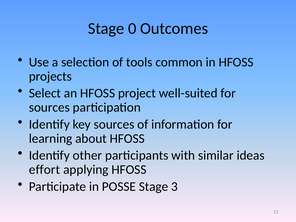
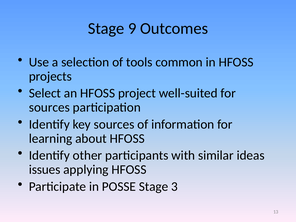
0: 0 -> 9 (132, 29)
effort: effort -> issues (45, 170)
